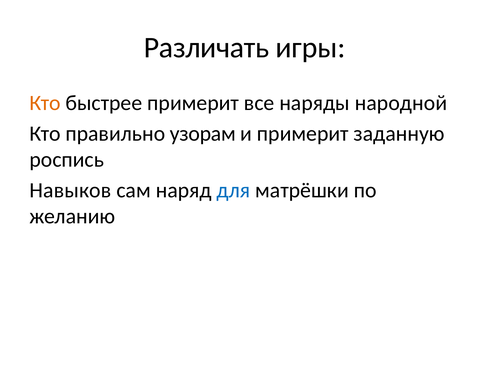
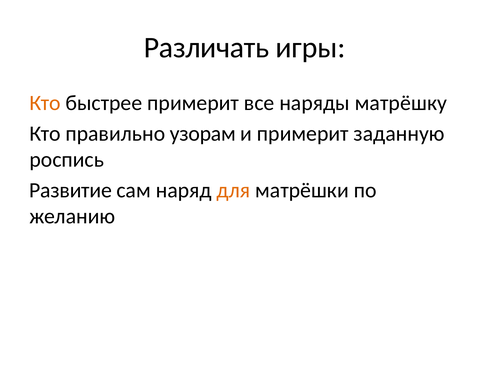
народной: народной -> матрёшку (401, 103)
Навыков: Навыков -> Развитие (71, 190)
для colour: blue -> orange (233, 190)
